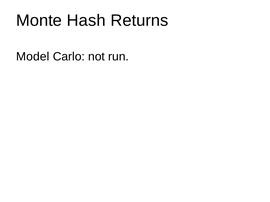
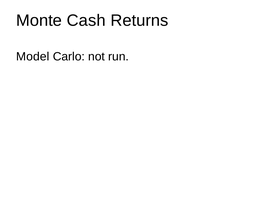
Hash: Hash -> Cash (86, 20)
